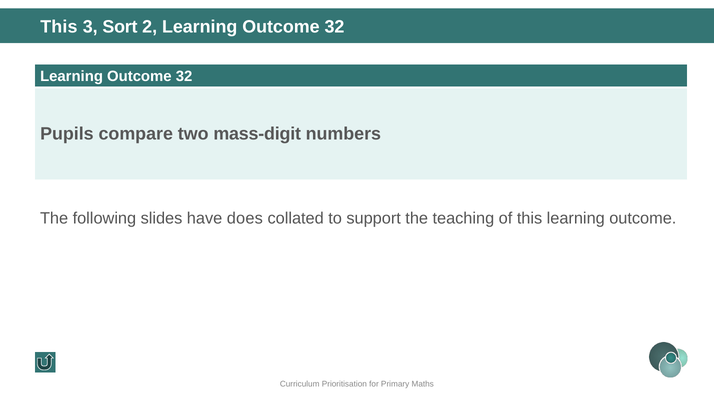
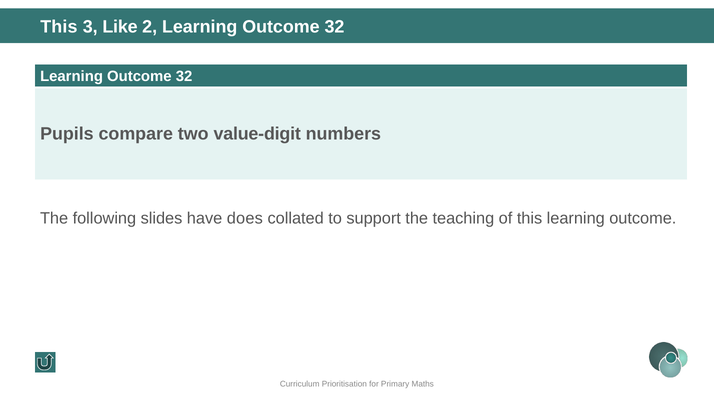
Sort: Sort -> Like (120, 27)
mass-digit: mass-digit -> value-digit (257, 134)
